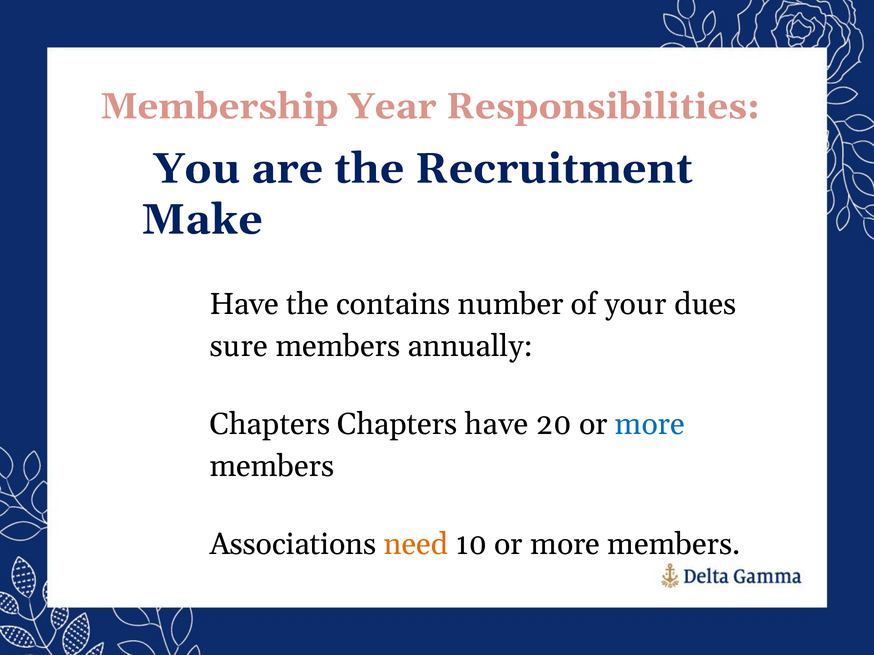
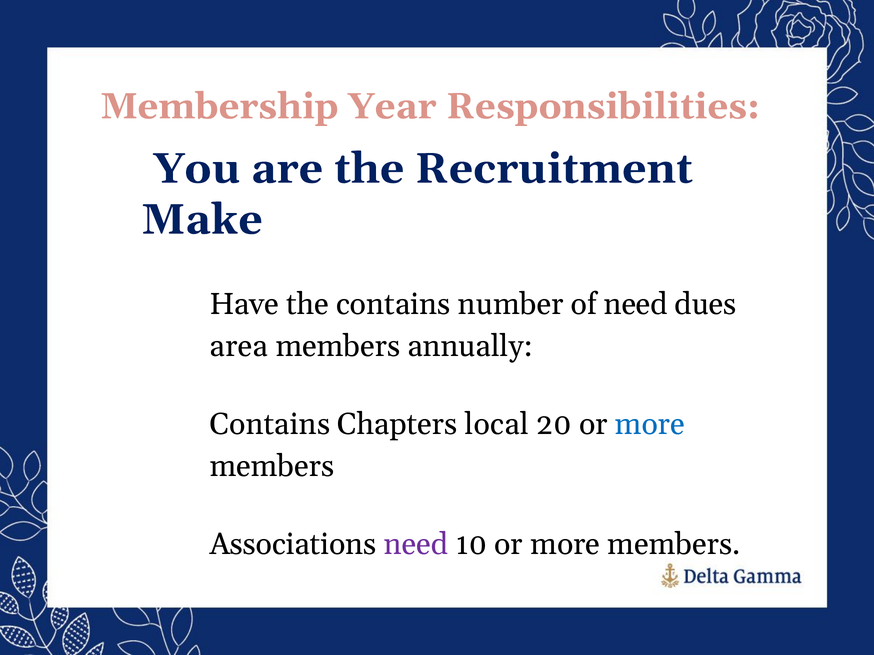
of your: your -> need (636, 304)
sure: sure -> area (239, 346)
Chapters: Chapters -> Contains (270, 425)
Chapters have: have -> local (497, 425)
need colour: orange -> purple (416, 545)
